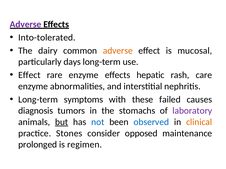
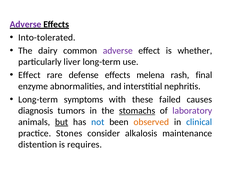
adverse colour: orange -> purple (118, 51)
mucosal: mucosal -> whether (195, 51)
days: days -> liver (72, 62)
rare enzyme: enzyme -> defense (84, 75)
hepatic: hepatic -> melena (151, 75)
care: care -> final (204, 75)
stomachs underline: none -> present (137, 111)
observed colour: blue -> orange (151, 122)
clinical colour: orange -> blue (199, 122)
opposed: opposed -> alkalosis (141, 134)
prolonged: prolonged -> distention (38, 145)
regimen: regimen -> requires (85, 145)
